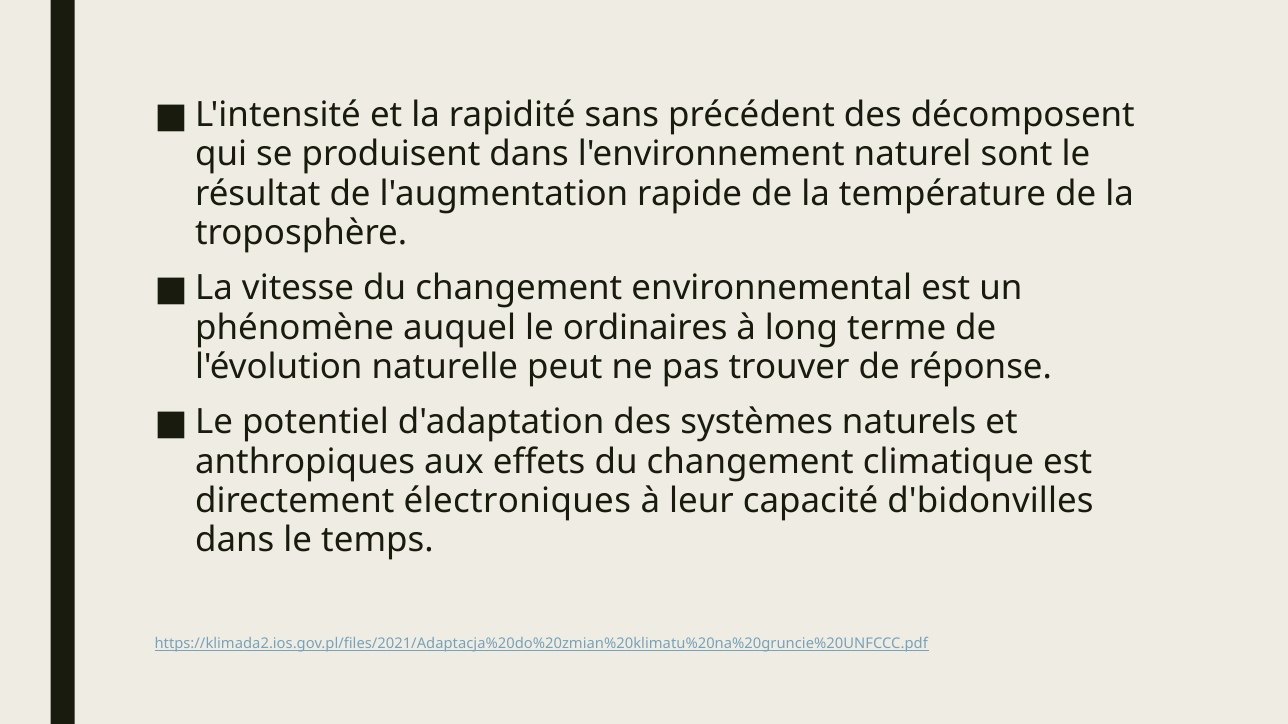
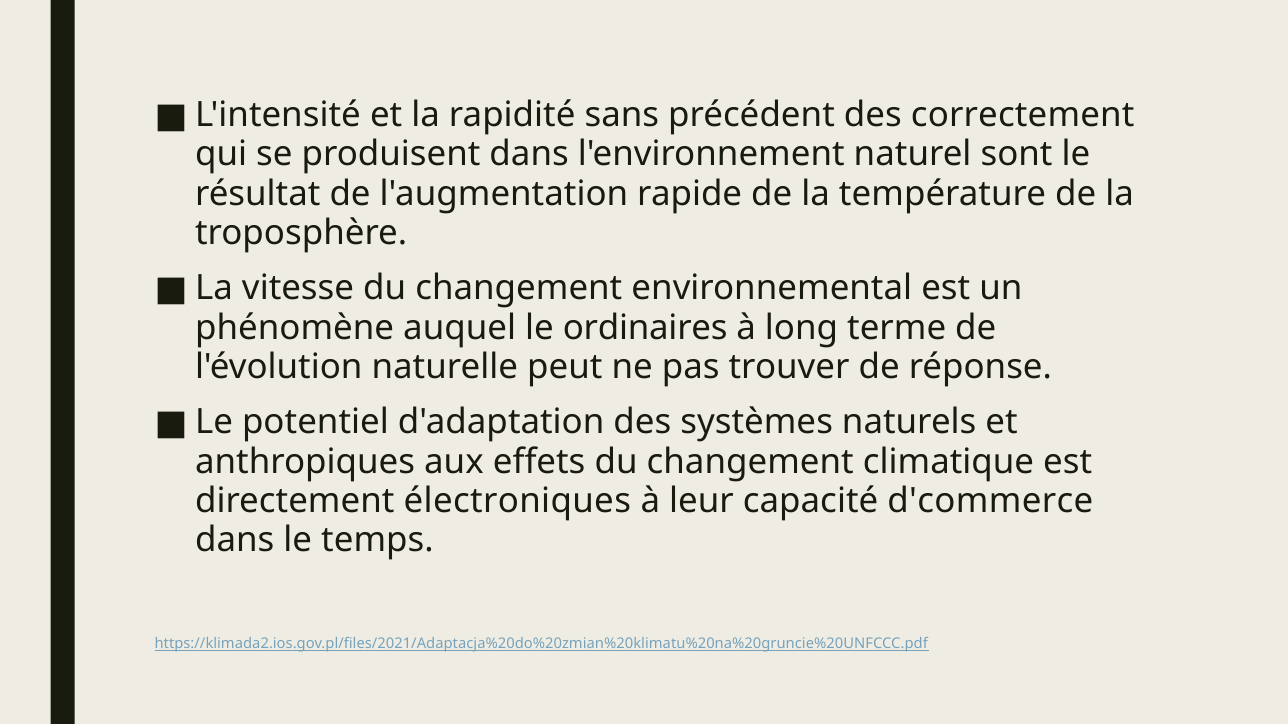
décomposent: décomposent -> correctement (1023, 115)
d'bidonvilles: d'bidonvilles -> d'commerce (990, 501)
